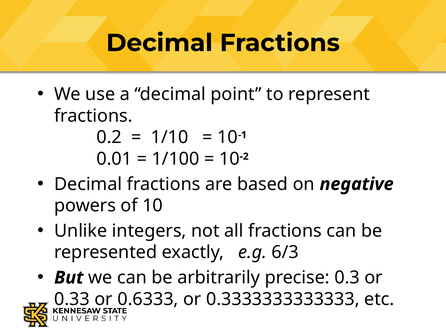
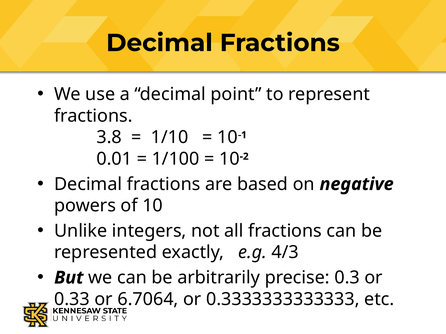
0.2: 0.2 -> 3.8 (109, 138)
6/3: 6/3 -> 4/3 (285, 253)
0.6333: 0.6333 -> 6.7064 (148, 300)
